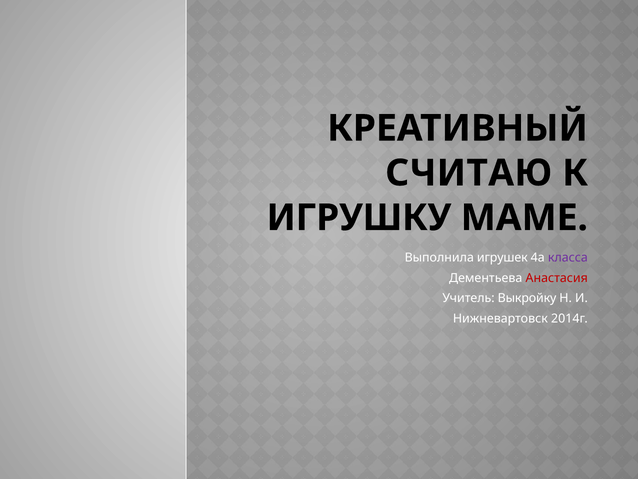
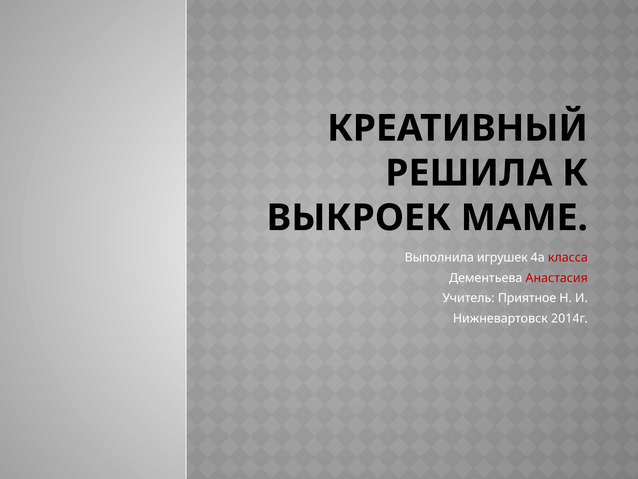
СЧИТАЮ: СЧИТАЮ -> РЕШИЛА (469, 173)
ИГРУШКУ: ИГРУШКУ -> ВЫКРОЕК (359, 218)
класса colour: purple -> red (568, 258)
Выкройку: Выкройку -> Приятное (527, 298)
